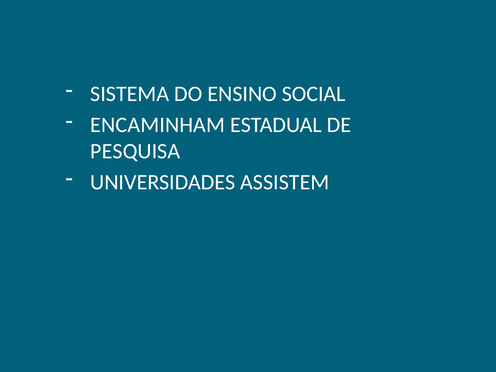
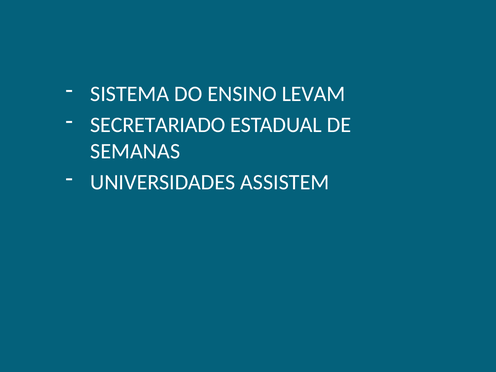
SOCIAL: SOCIAL -> LEVAM (314, 94)
ENCAMINHAM: ENCAMINHAM -> SECRETARIADO (158, 125)
PESQUISA: PESQUISA -> SEMANAS (135, 151)
